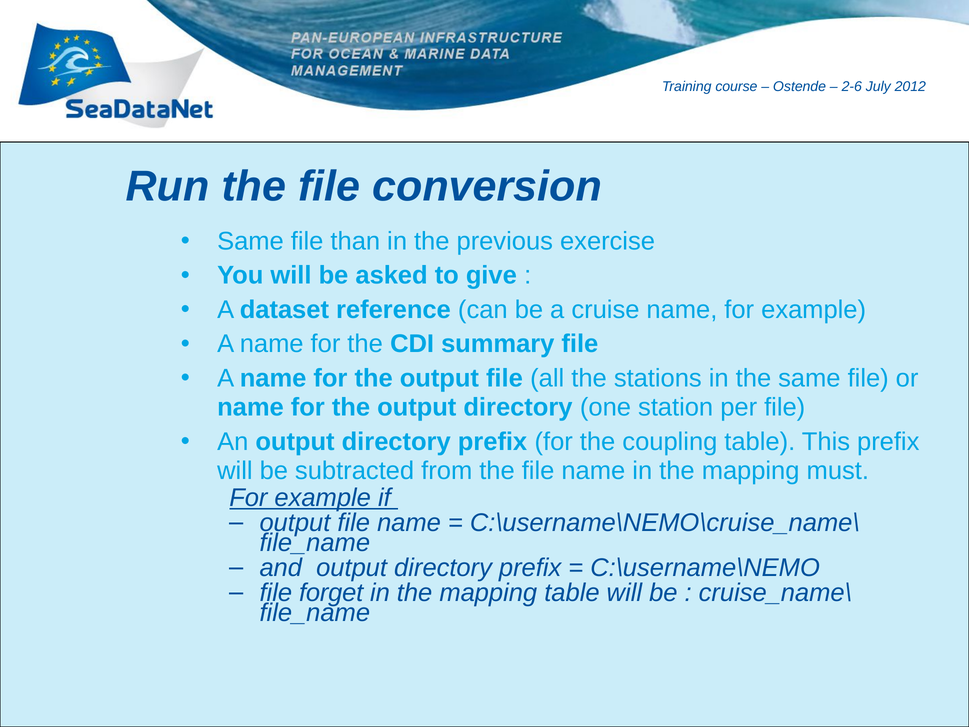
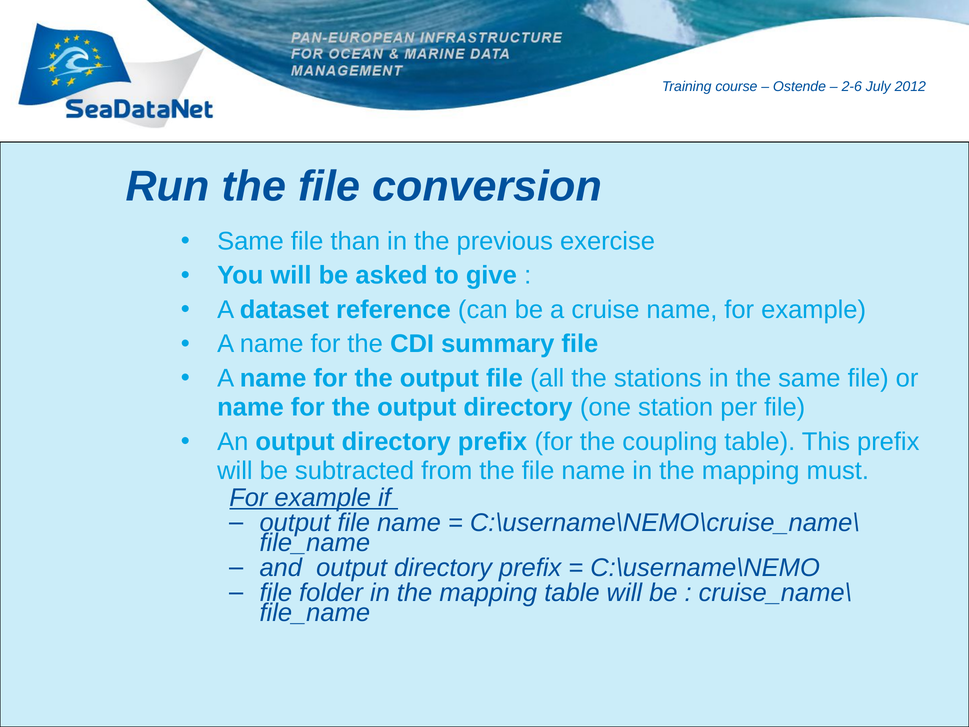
forget: forget -> folder (331, 593)
